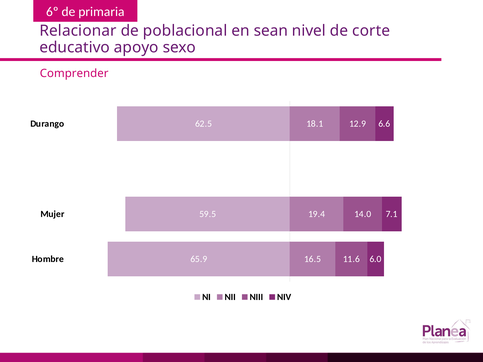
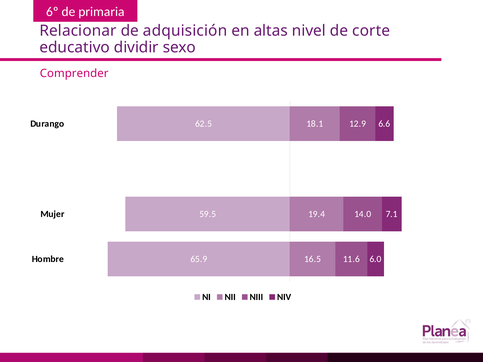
poblacional: poblacional -> adquisición (185, 31)
sean: sean -> altas (271, 31)
apoyo: apoyo -> dividir (136, 47)
